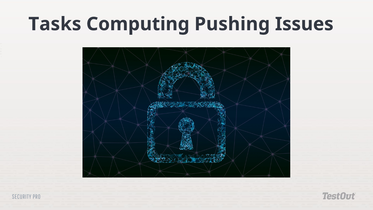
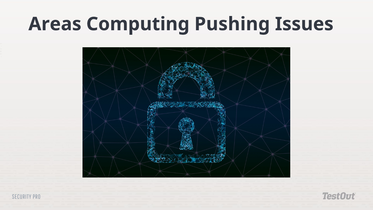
Tasks: Tasks -> Areas (55, 24)
